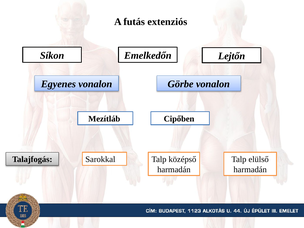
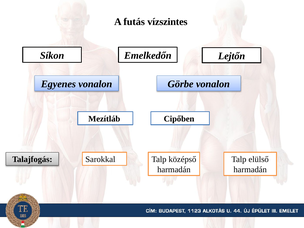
extenziós: extenziós -> vízszintes (167, 22)
